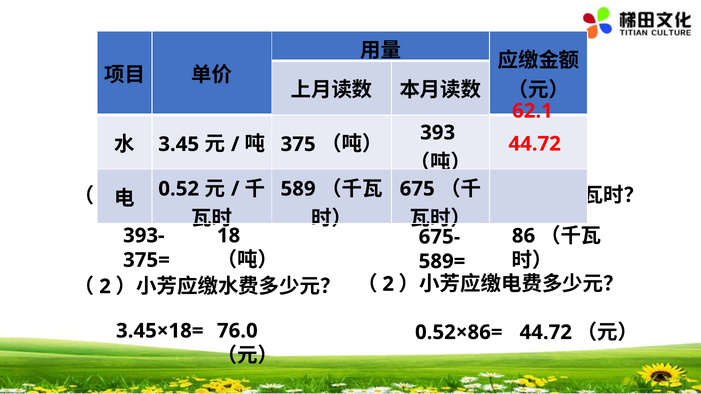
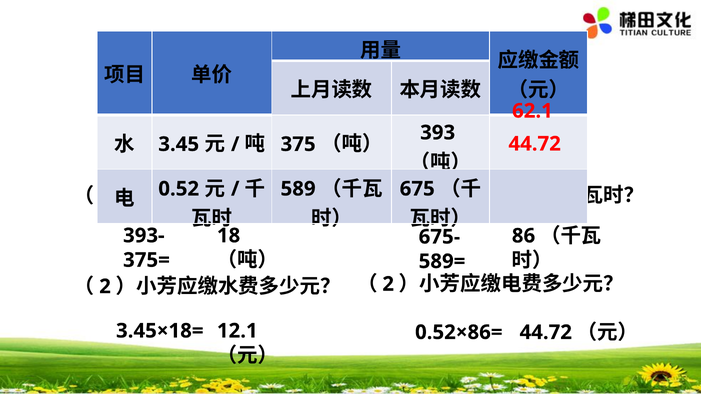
76.0: 76.0 -> 12.1 (237, 331)
